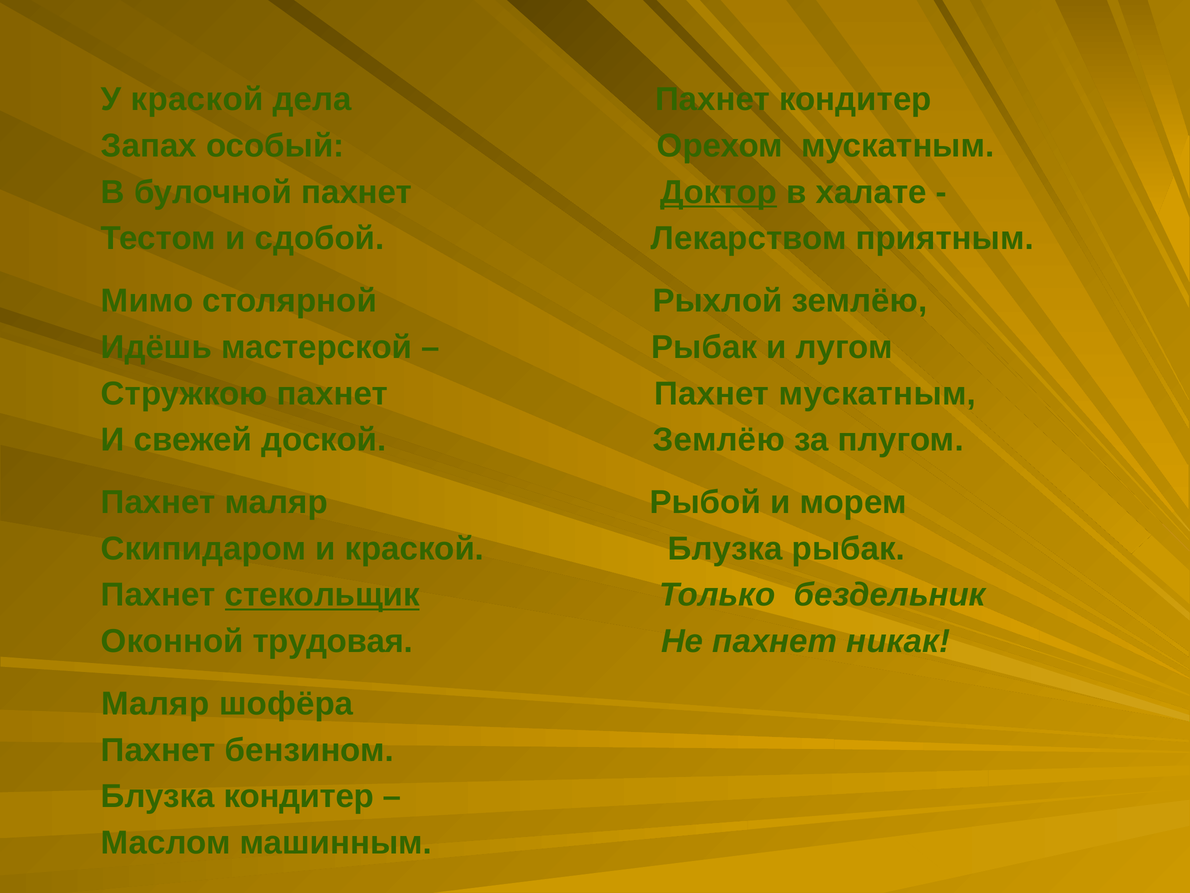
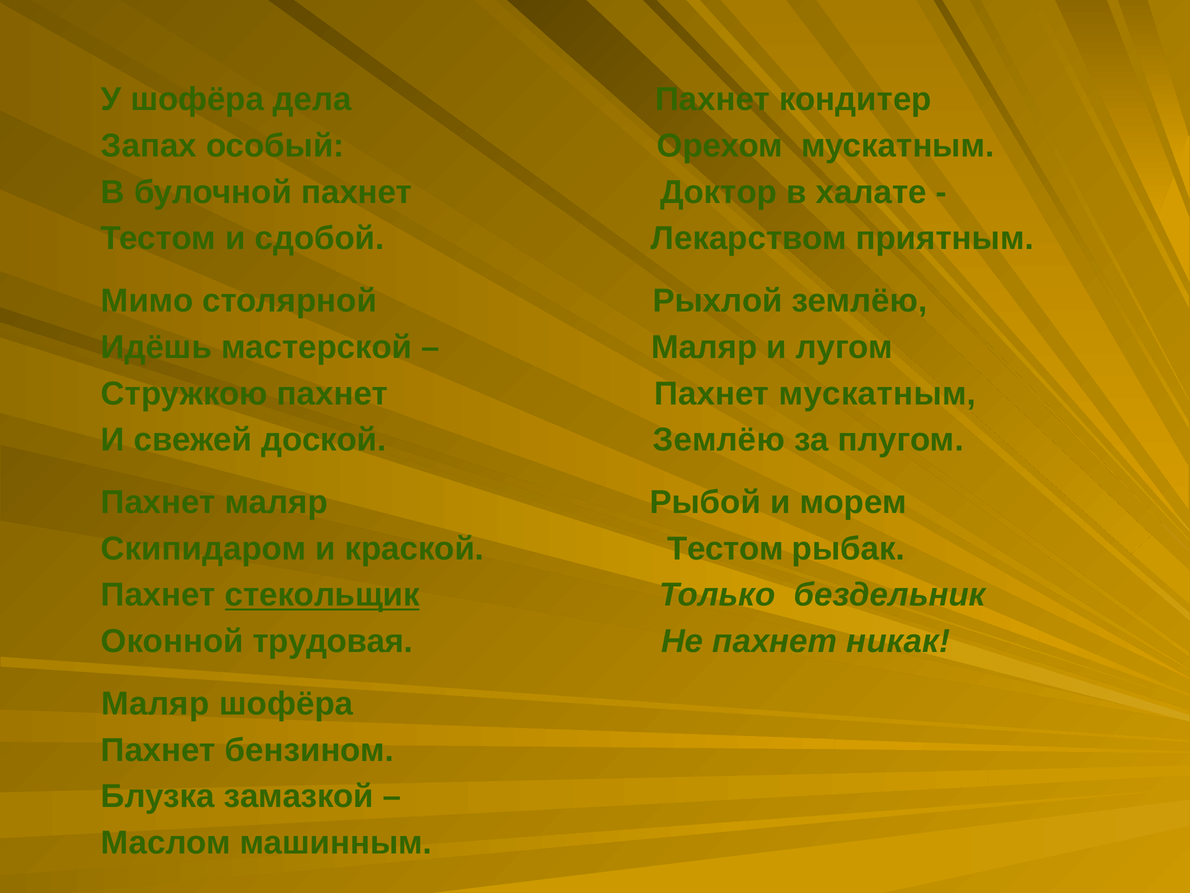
У краской: краской -> шофёра (197, 100)
Доктор underline: present -> none (719, 192)
Рыбак: Рыбак -> Маляр (704, 347)
краской Блузка: Блузка -> Тестом (726, 548)
Блузка кондитер: кондитер -> замазкой (299, 796)
